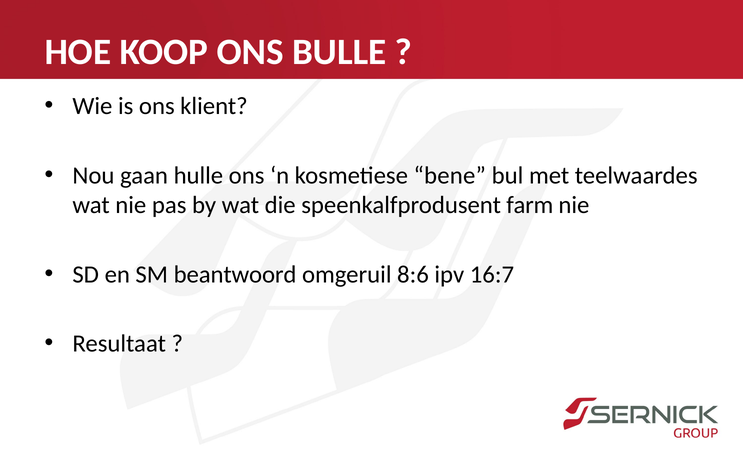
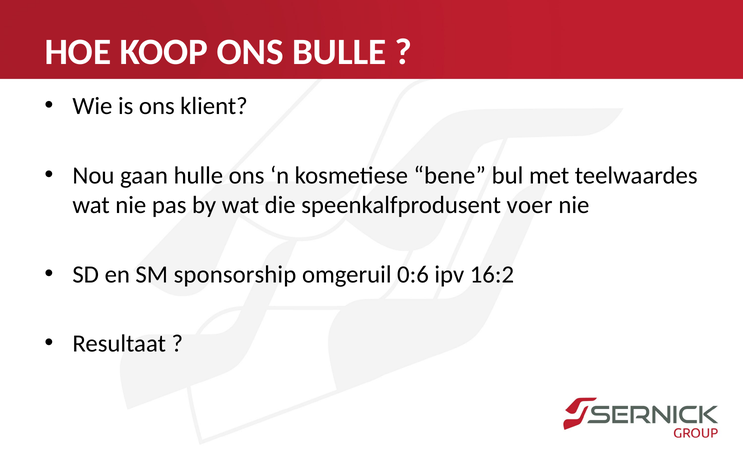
farm: farm -> voer (530, 205)
beantwoord: beantwoord -> sponsorship (235, 275)
8:6: 8:6 -> 0:6 (413, 275)
16:7: 16:7 -> 16:2 (492, 275)
